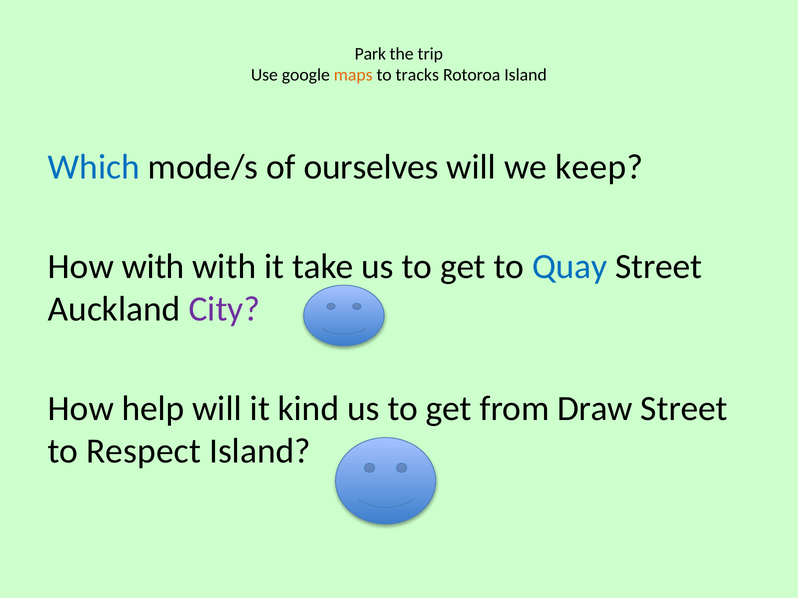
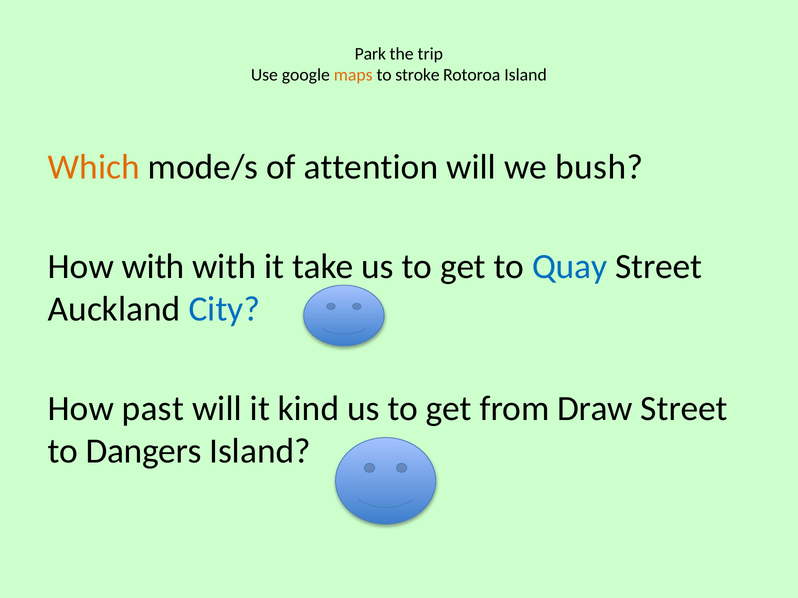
tracks: tracks -> stroke (417, 75)
Which colour: blue -> orange (94, 167)
ourselves: ourselves -> attention (371, 167)
keep: keep -> bush (599, 167)
City colour: purple -> blue (224, 309)
help: help -> past (153, 409)
Respect: Respect -> Dangers (144, 451)
